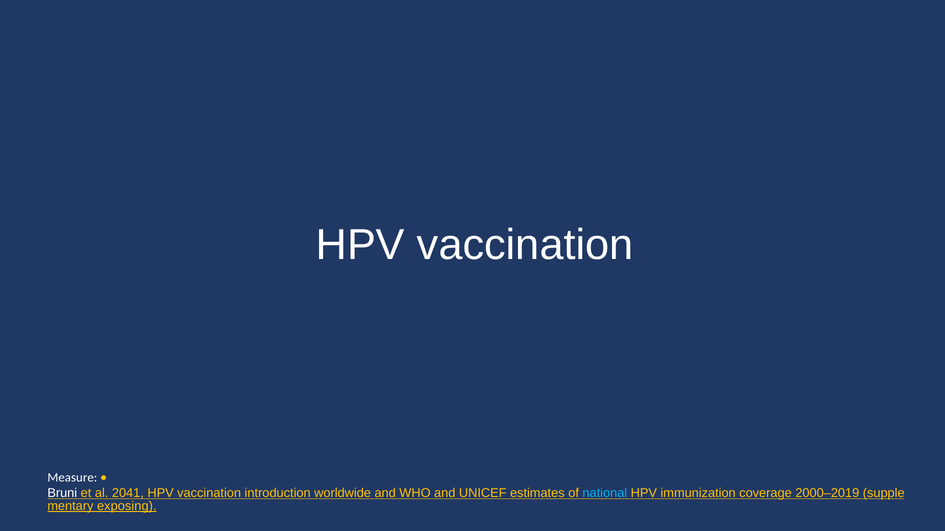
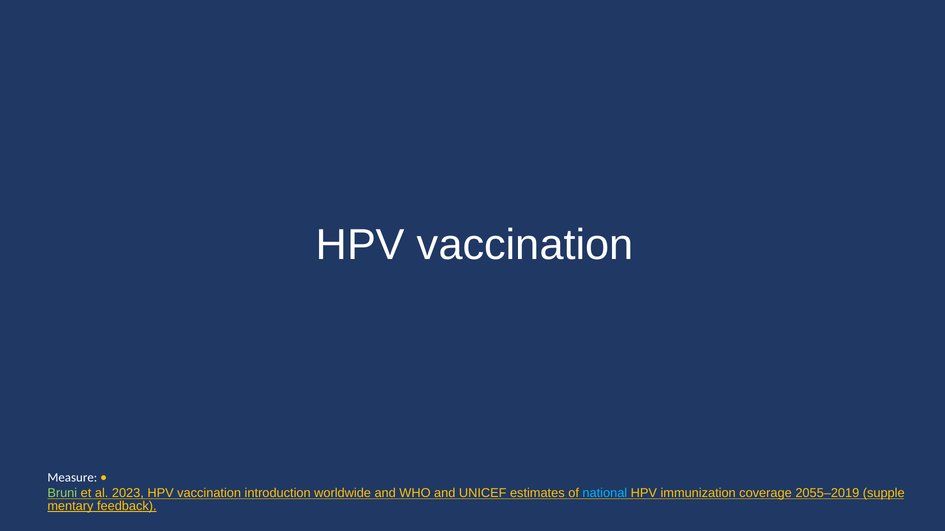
Bruni colour: white -> light green (62, 494)
2041: 2041 -> 2023 (128, 494)
2000–2019: 2000–2019 -> 2055–2019 (827, 494)
exposing: exposing -> feedback (127, 506)
